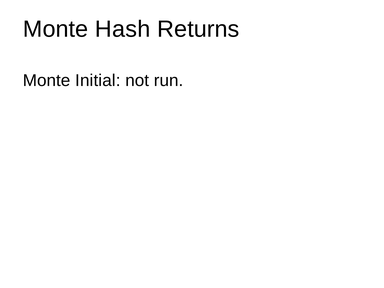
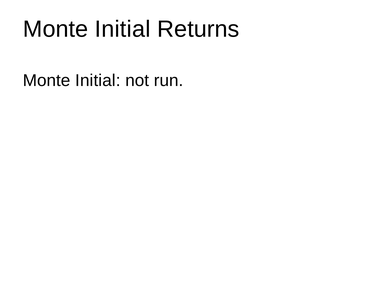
Hash: Hash -> Initial (123, 29)
